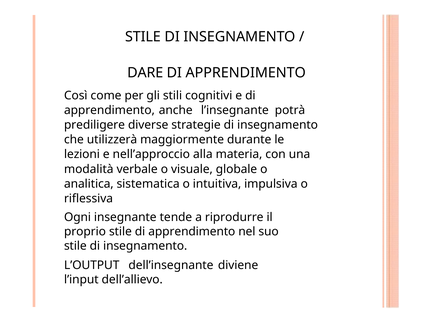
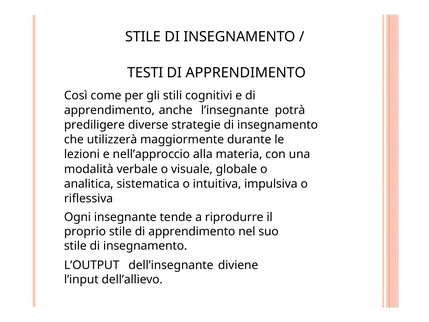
DARE: DARE -> TESTI (145, 73)
